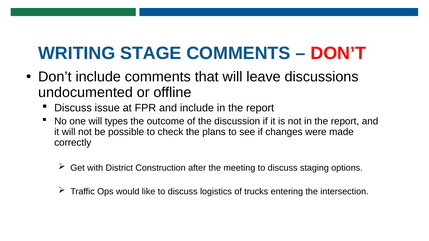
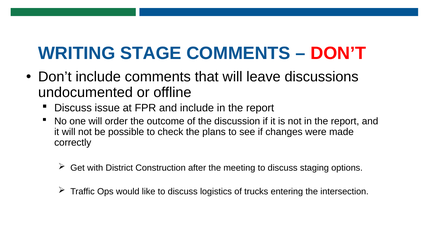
types: types -> order (116, 122)
